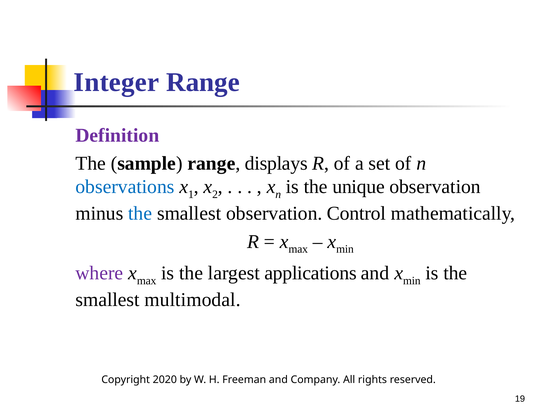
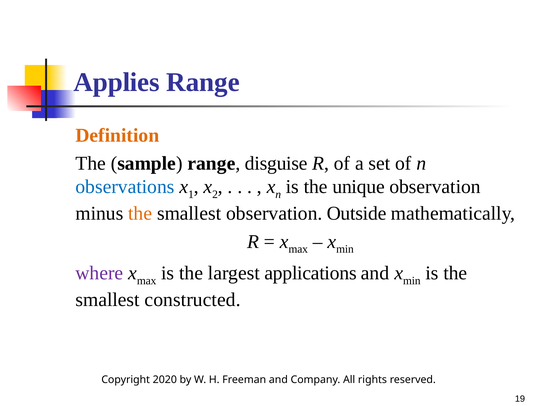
Integer: Integer -> Applies (117, 82)
Definition colour: purple -> orange (117, 135)
displays: displays -> disguise (276, 164)
the colour: blue -> orange (140, 214)
Control: Control -> Outside (357, 214)
multimodal: multimodal -> constructed (193, 300)
